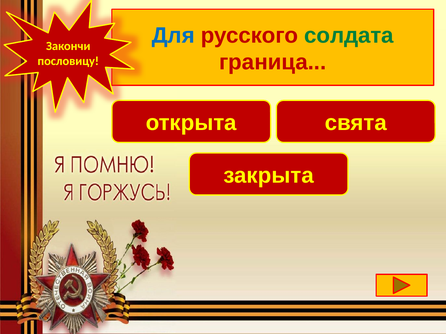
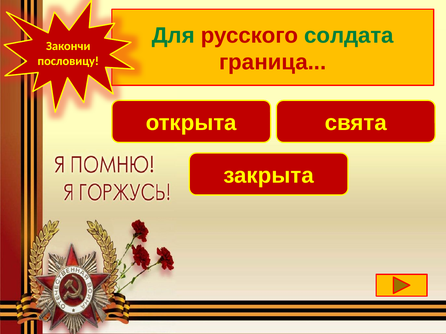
Для colour: blue -> green (173, 35)
